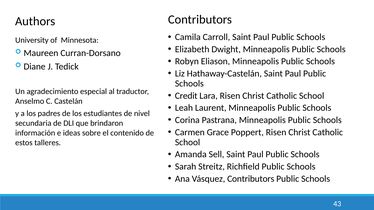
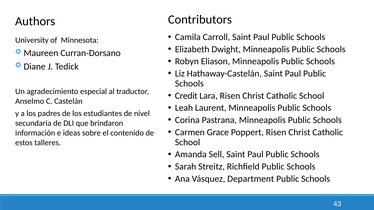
Vásquez Contributors: Contributors -> Department (251, 179)
